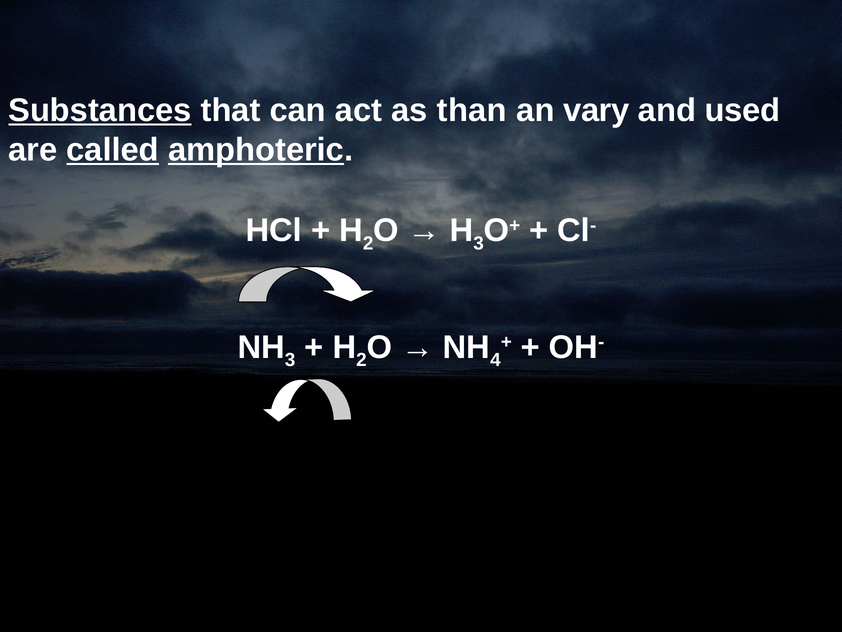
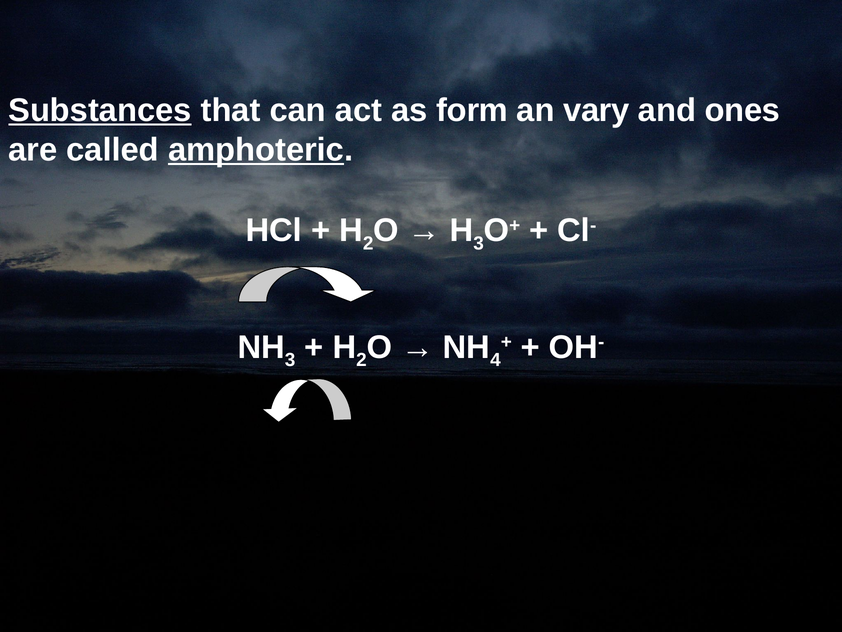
than: than -> form (472, 110)
used: used -> ones (742, 110)
called underline: present -> none (113, 150)
